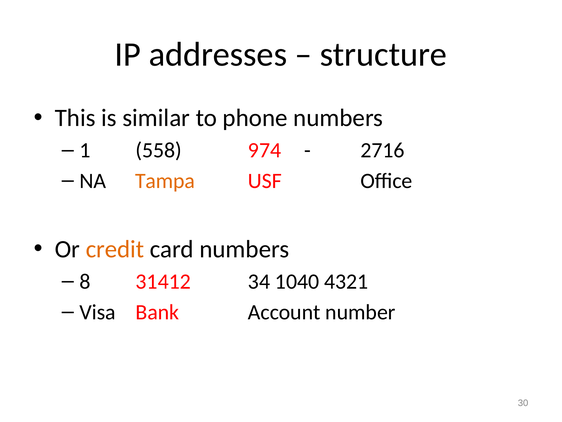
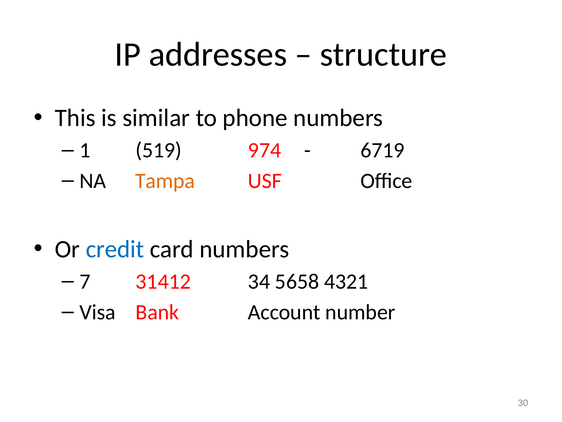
558: 558 -> 519 (159, 150)
2716: 2716 -> 6719 (383, 150)
credit colour: orange -> blue (115, 249)
8: 8 -> 7 (85, 281)
1040: 1040 -> 5658 (297, 281)
